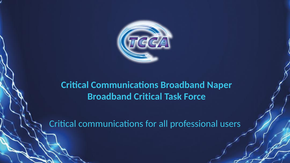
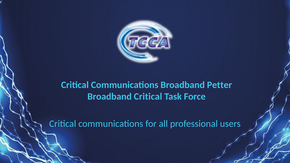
Naper: Naper -> Petter (219, 85)
